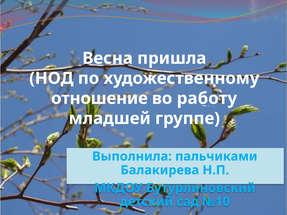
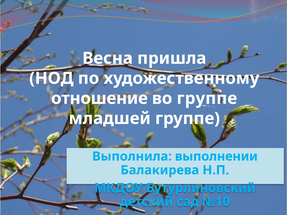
во работу: работу -> группе (207, 98)
пальчиками: пальчиками -> выполнении (216, 157)
